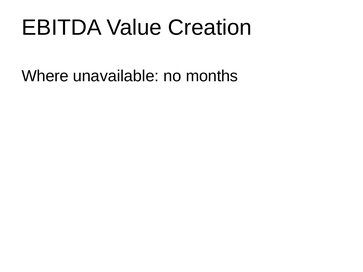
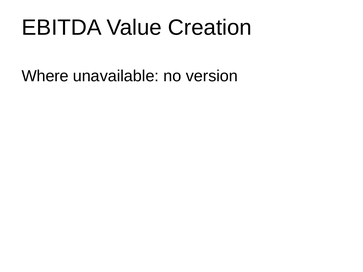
months: months -> version (212, 76)
